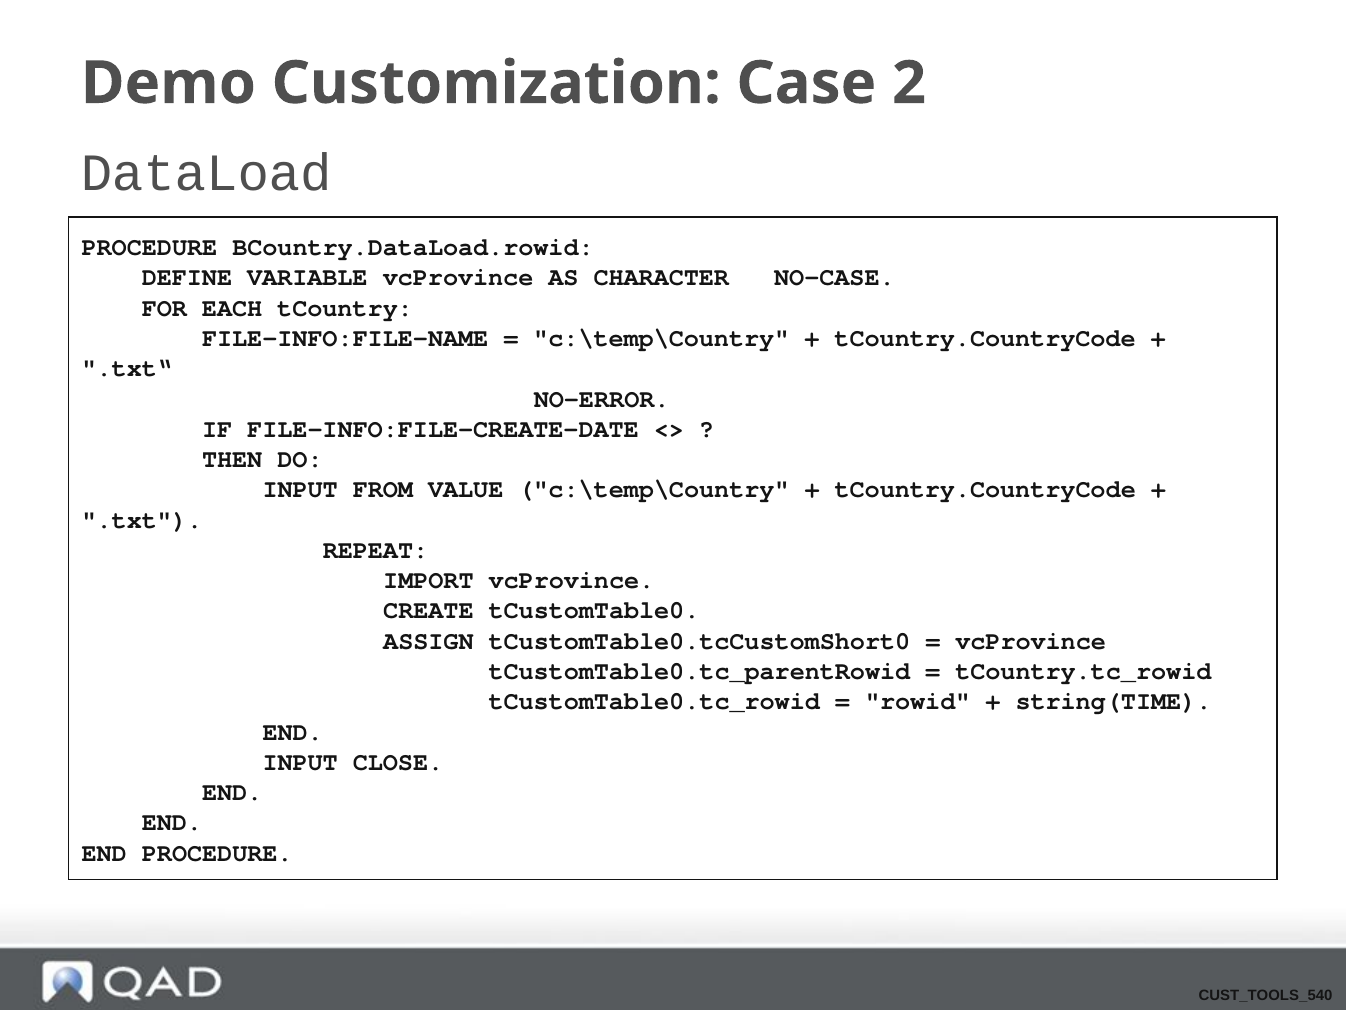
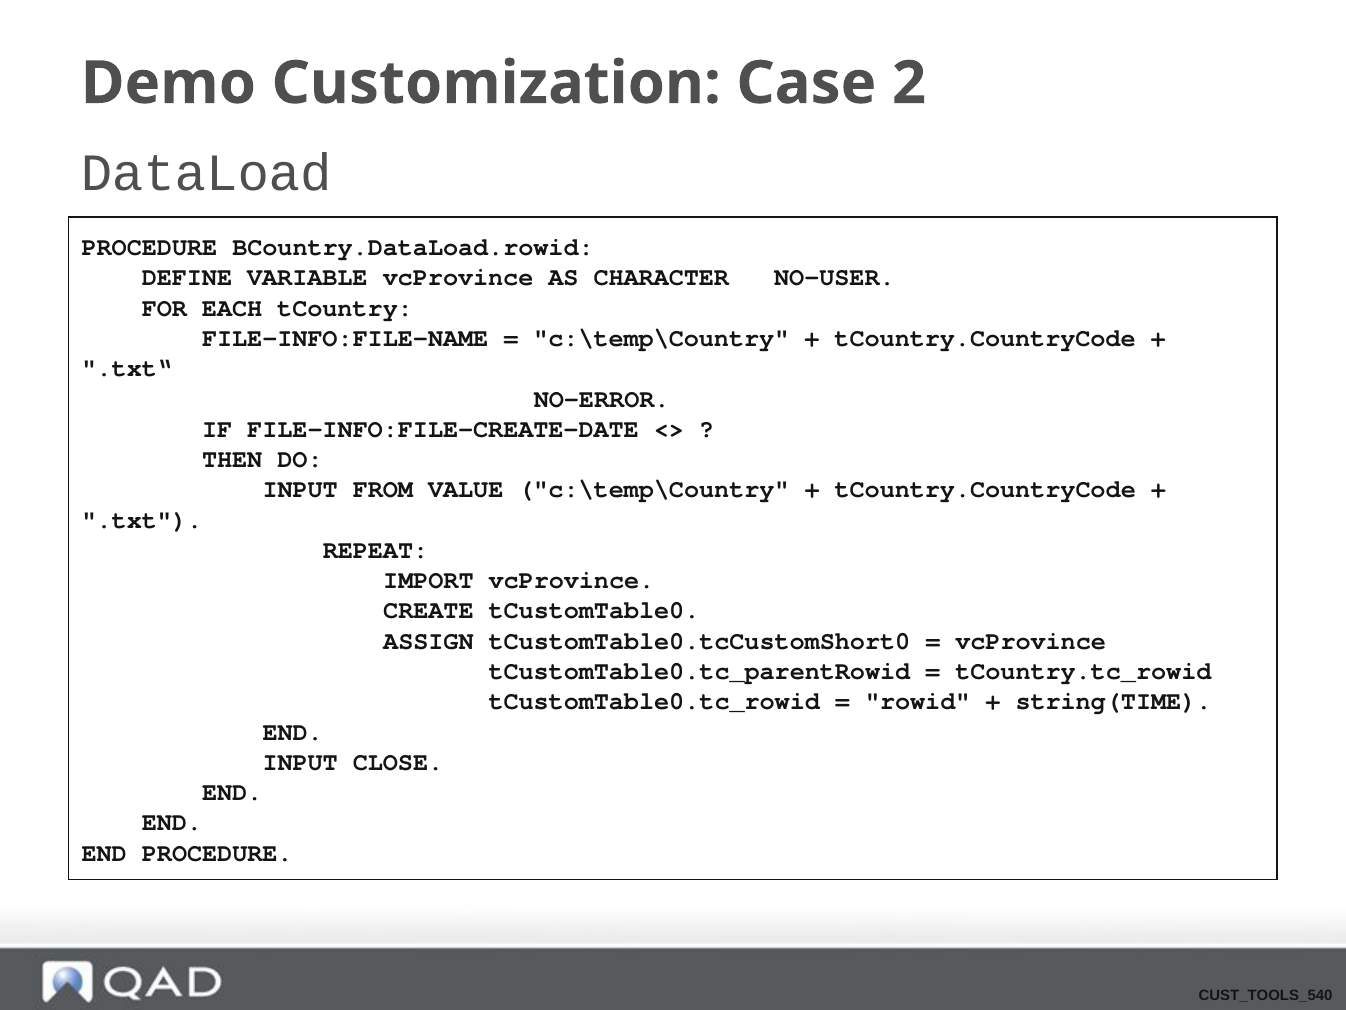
NO-CASE: NO-CASE -> NO-USER (834, 277)
